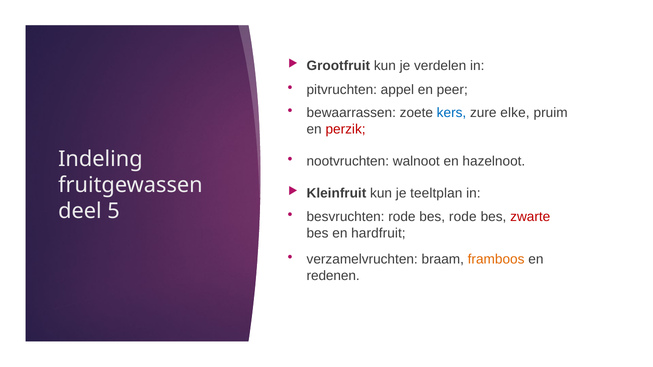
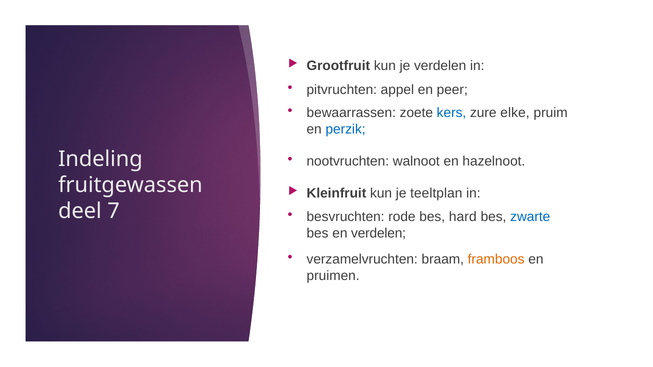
perzik colour: red -> blue (346, 129)
5: 5 -> 7 (114, 211)
bes rode: rode -> hard (463, 217)
zwarte colour: red -> blue (530, 217)
en hardfruit: hardfruit -> verdelen (379, 233)
redenen: redenen -> pruimen (333, 276)
